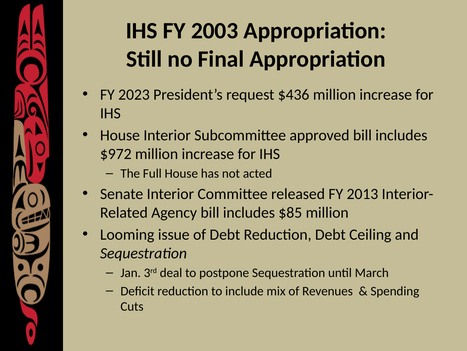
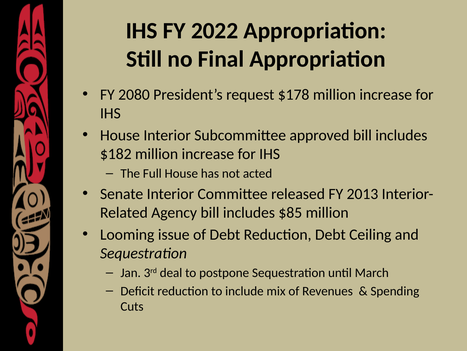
2003: 2003 -> 2022 (215, 31)
2023: 2023 -> 2080 (134, 94)
$436: $436 -> $178 (294, 94)
$972: $972 -> $182 (116, 154)
